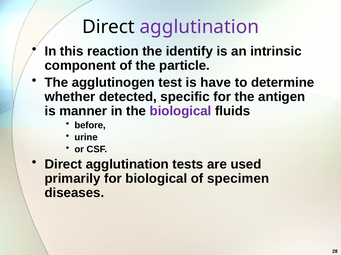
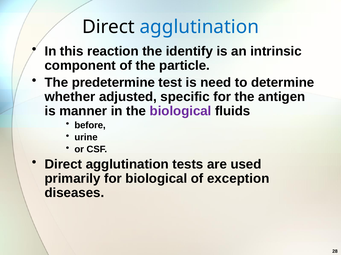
agglutination colour: purple -> blue (199, 27)
agglutinogen: agglutinogen -> predetermine (113, 83)
have: have -> need (216, 83)
detected: detected -> adjusted (128, 97)
specimen: specimen -> exception (238, 179)
